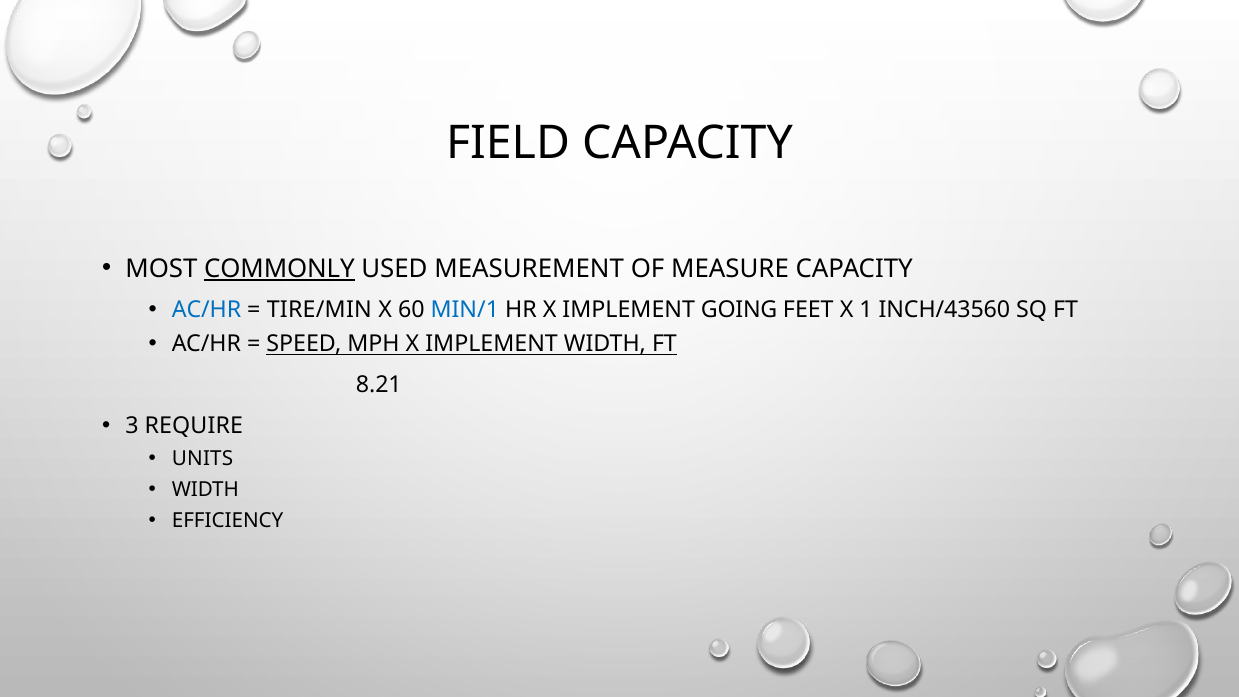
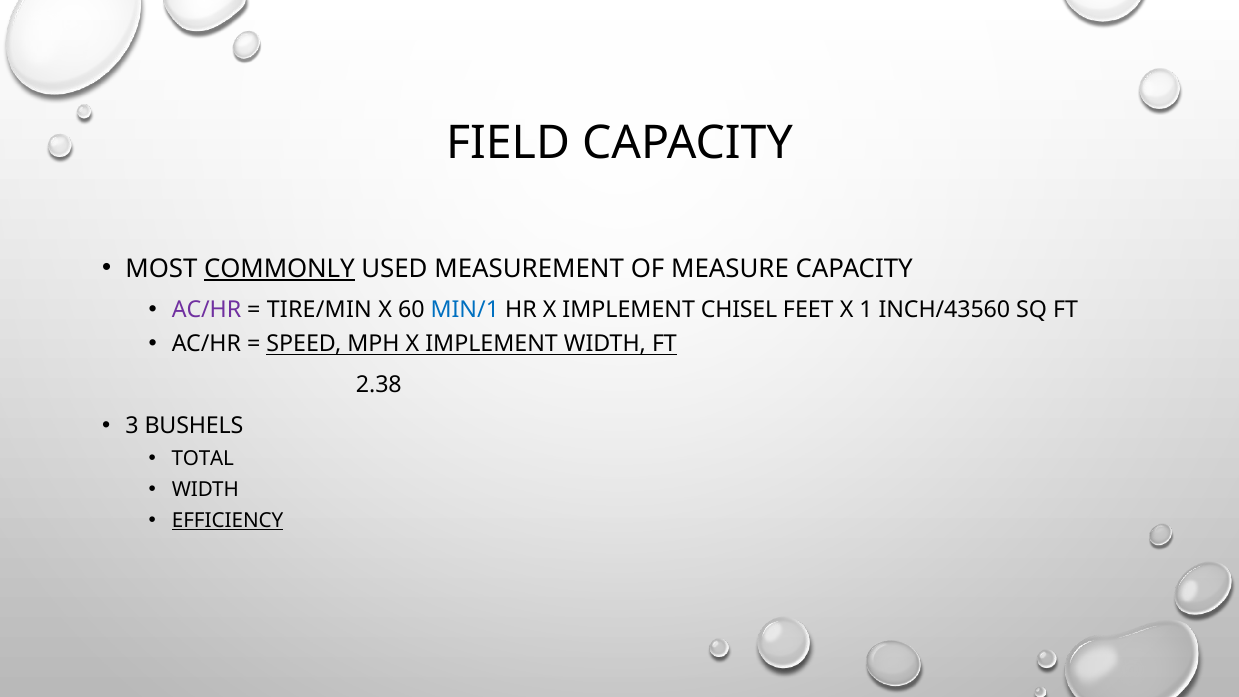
AC/HR colour: blue -> purple (207, 310)
GOING: GOING -> CHISEL (739, 310)
8.21: 8.21 -> 2.38 (379, 385)
REQUIRE: REQUIRE -> BUSHELS (194, 426)
UNITS: UNITS -> TOTAL (203, 458)
EFFICIENCY underline: none -> present (228, 521)
